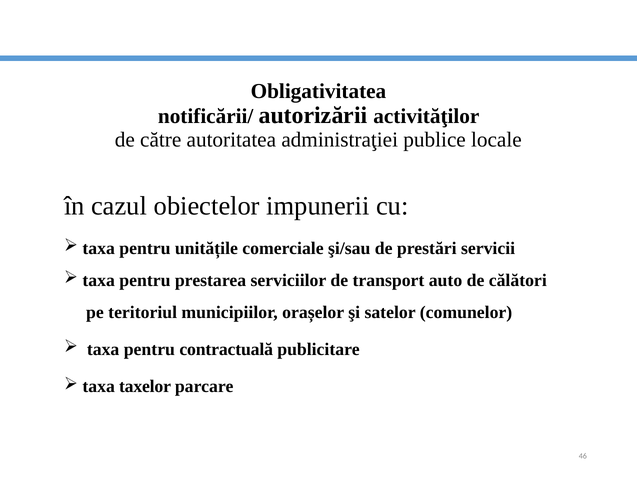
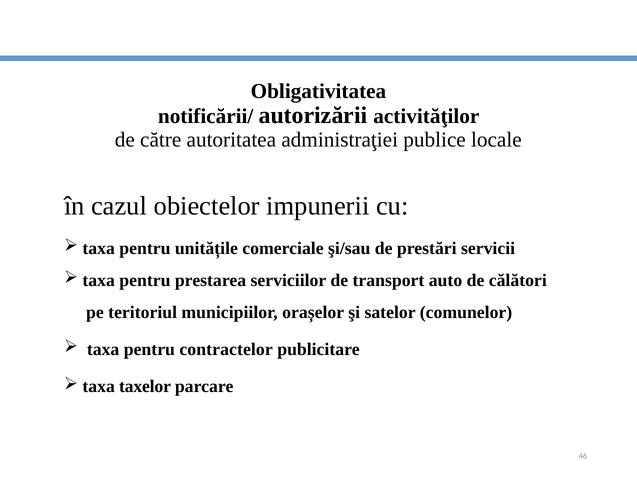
contractuală: contractuală -> contractelor (226, 349)
